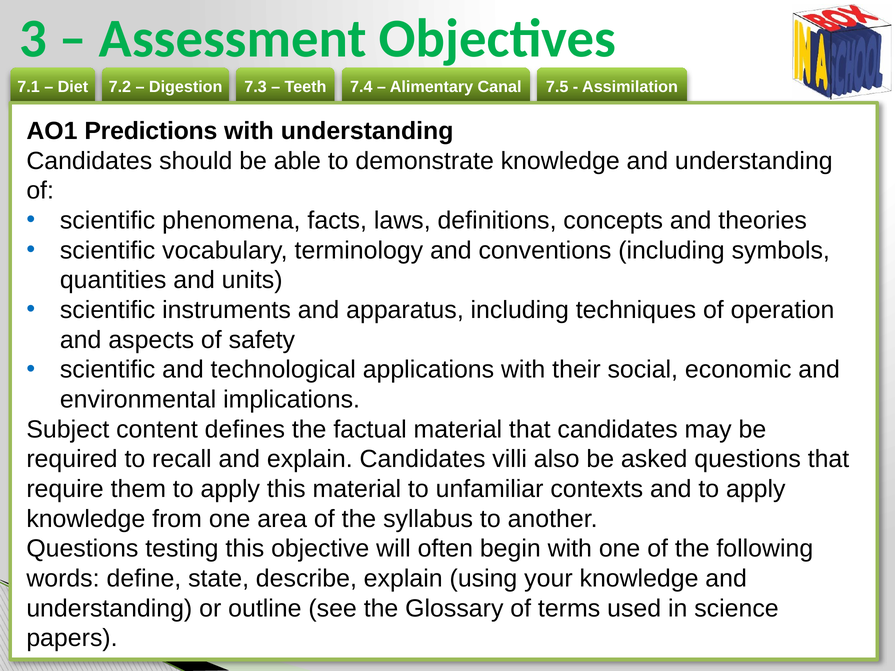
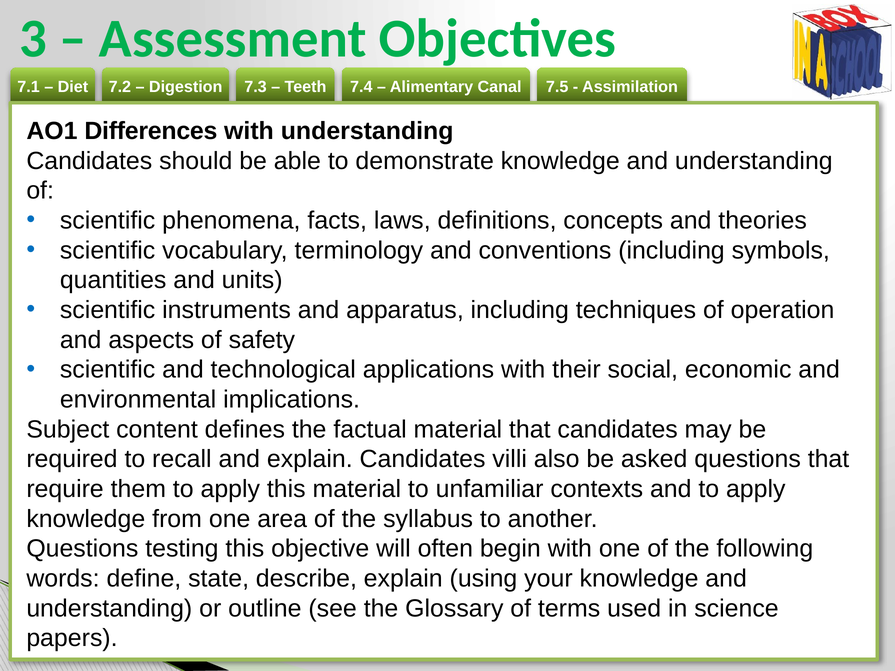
Predictions: Predictions -> Differences (151, 131)
